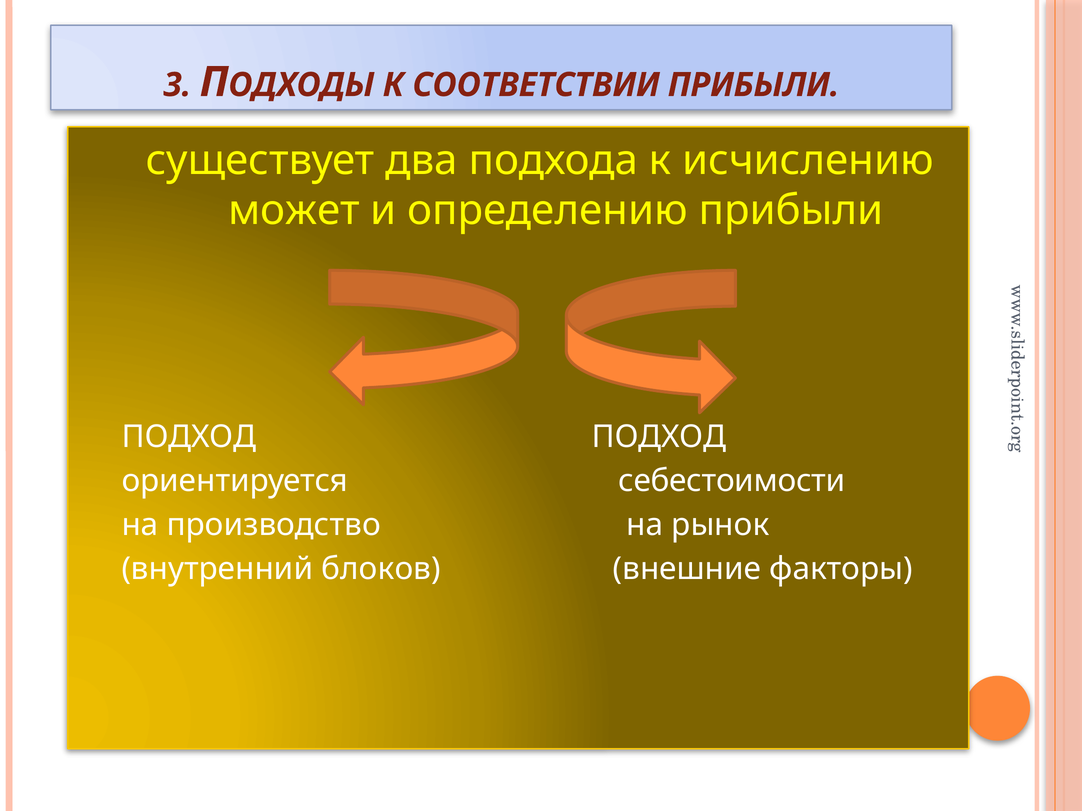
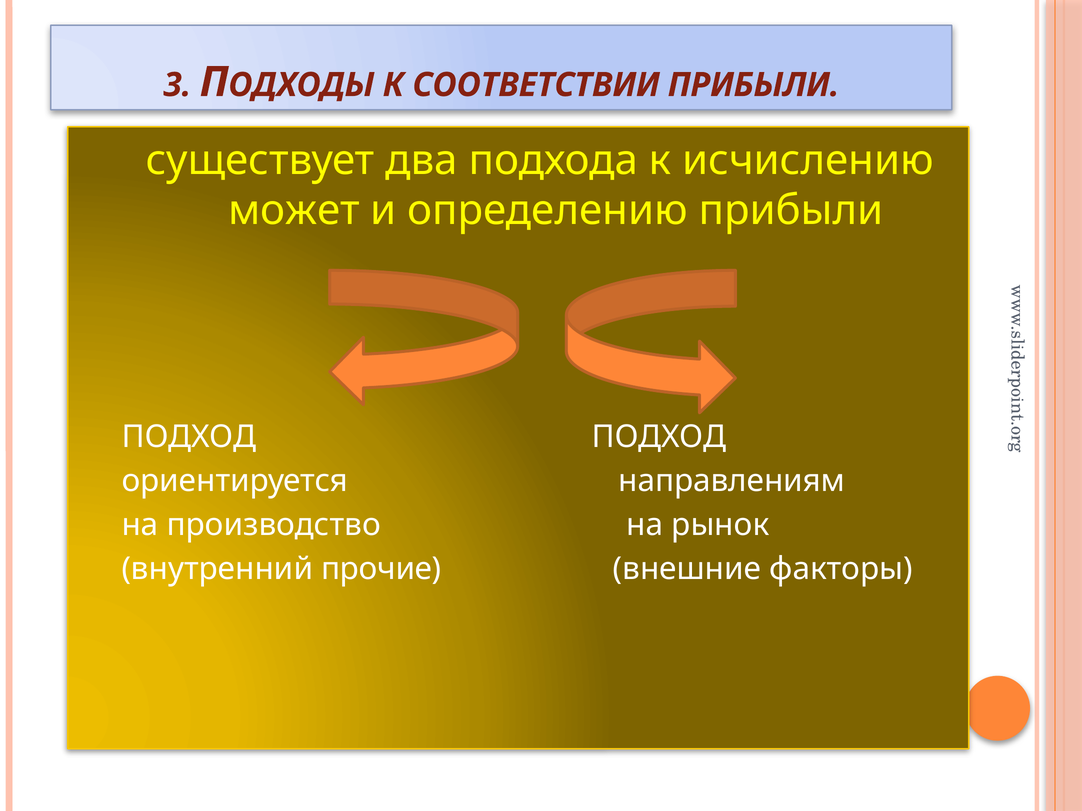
себестоимости: себестоимости -> направлениям (732, 481)
блоков: блоков -> прочие (381, 569)
